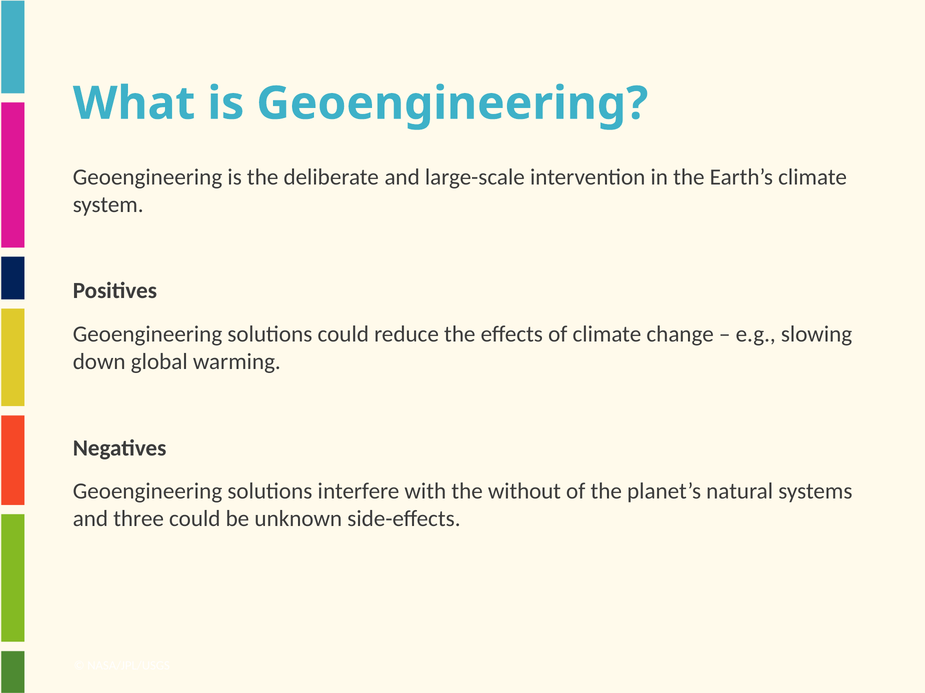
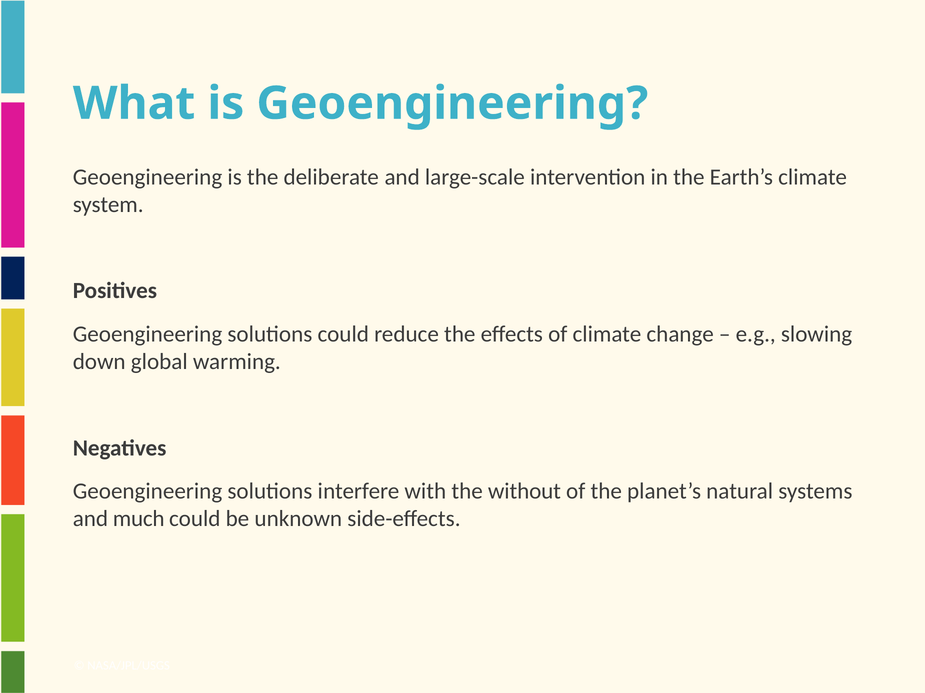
three: three -> much (139, 519)
